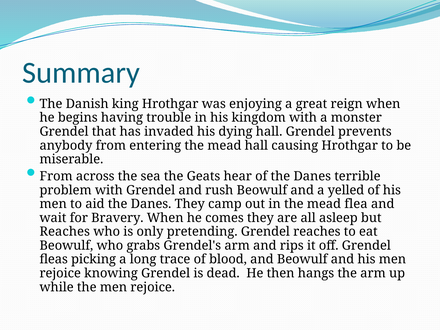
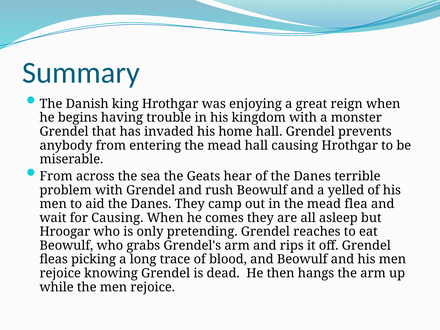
dying: dying -> home (236, 132)
for Bravery: Bravery -> Causing (117, 218)
Reaches: Reaches -> Hroogar (65, 232)
